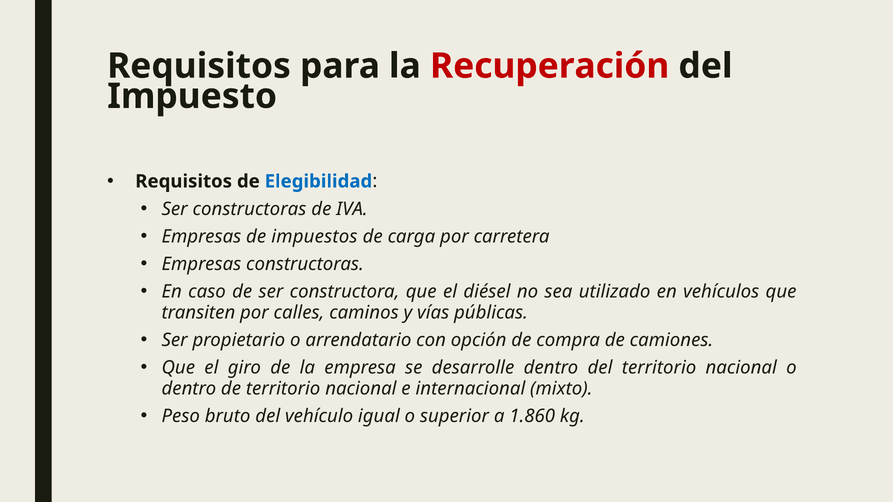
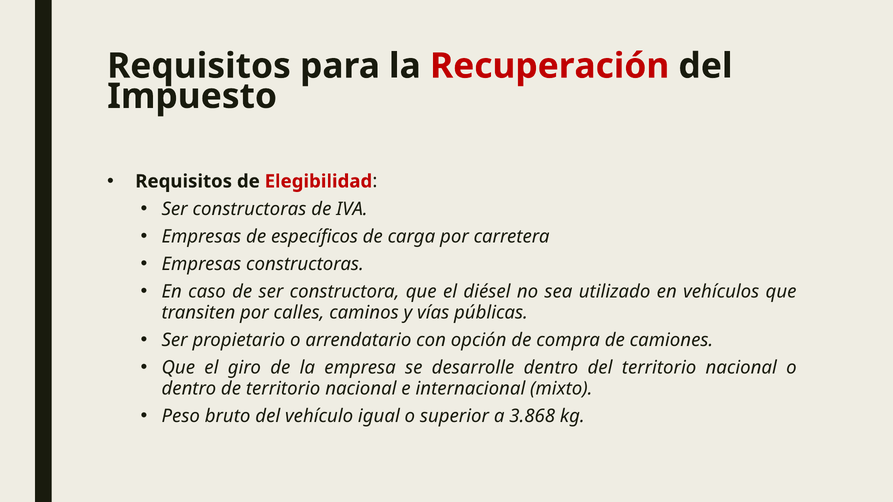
Elegibilidad colour: blue -> red (318, 181)
impuestos: impuestos -> específicos (315, 237)
1.860: 1.860 -> 3.868 (532, 416)
